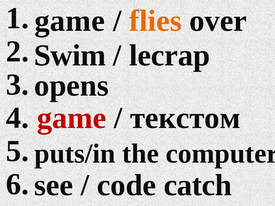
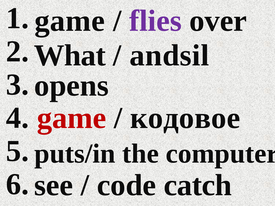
flies colour: orange -> purple (155, 21)
Swim: Swim -> What (70, 55)
lecrap: lecrap -> andsil (169, 55)
текстом: текстом -> кодовое (185, 118)
